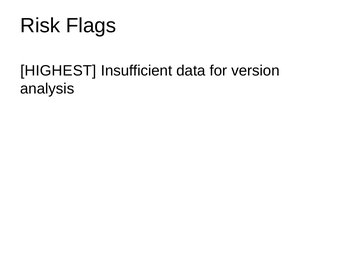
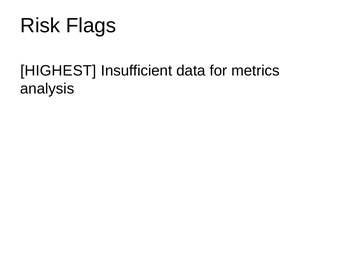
version: version -> metrics (255, 71)
